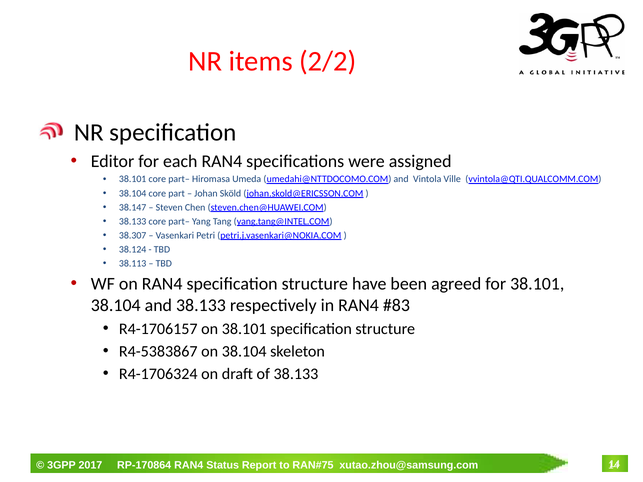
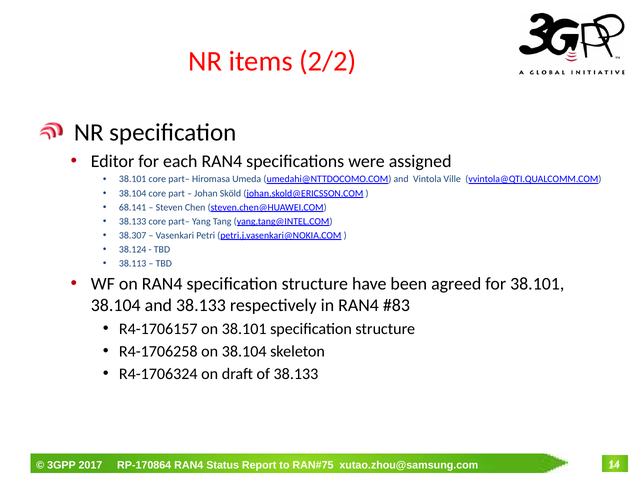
38.147: 38.147 -> 68.141 (133, 207)
R4-5383867: R4-5383867 -> R4-1706258 (158, 352)
